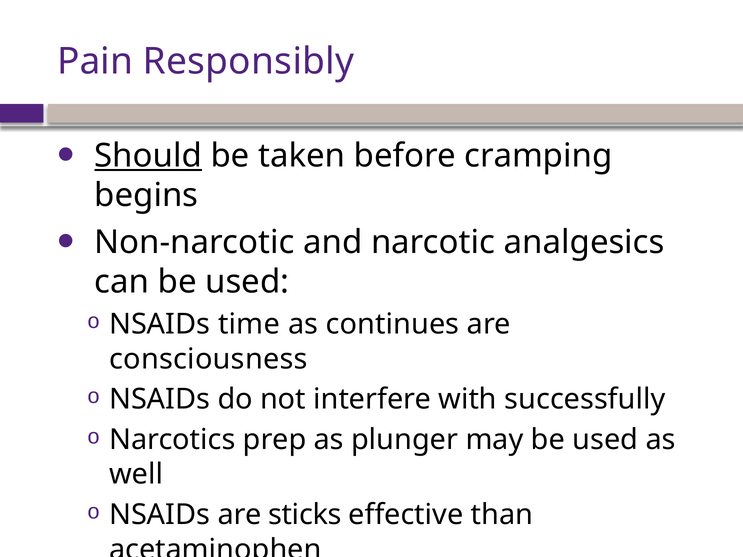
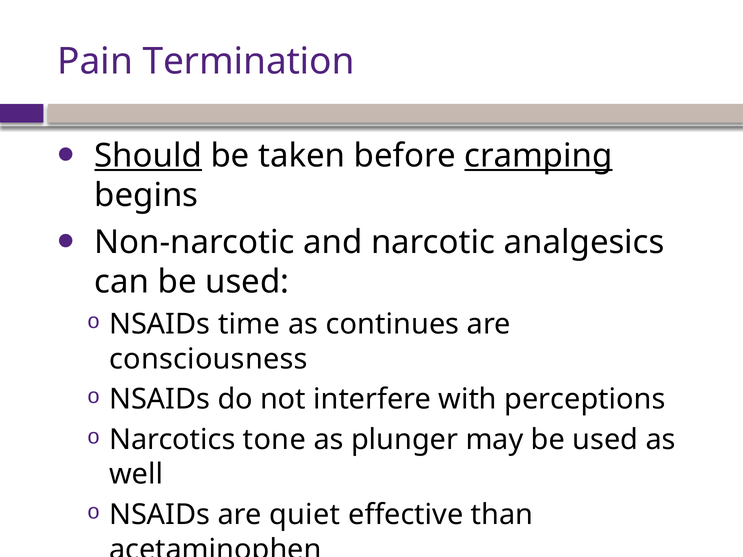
Responsibly: Responsibly -> Termination (249, 61)
cramping underline: none -> present (538, 156)
successfully: successfully -> perceptions (585, 400)
prep: prep -> tone (274, 440)
sticks: sticks -> quiet (305, 515)
